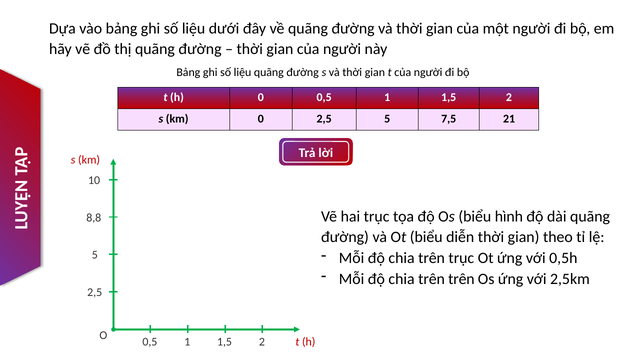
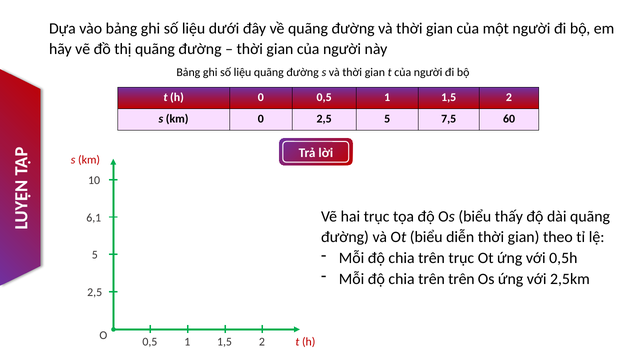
21: 21 -> 60 (509, 119)
hình: hình -> thấy (509, 217)
8,8: 8,8 -> 6,1 (94, 218)
